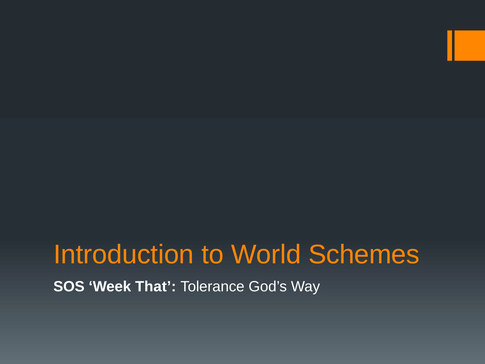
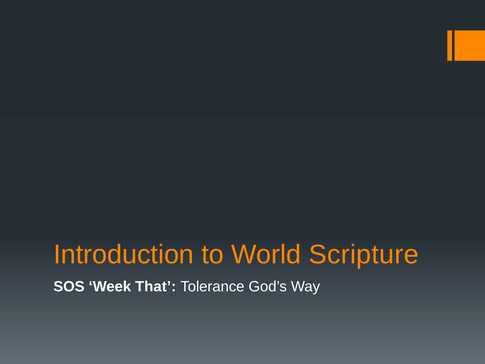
Schemes: Schemes -> Scripture (364, 254)
